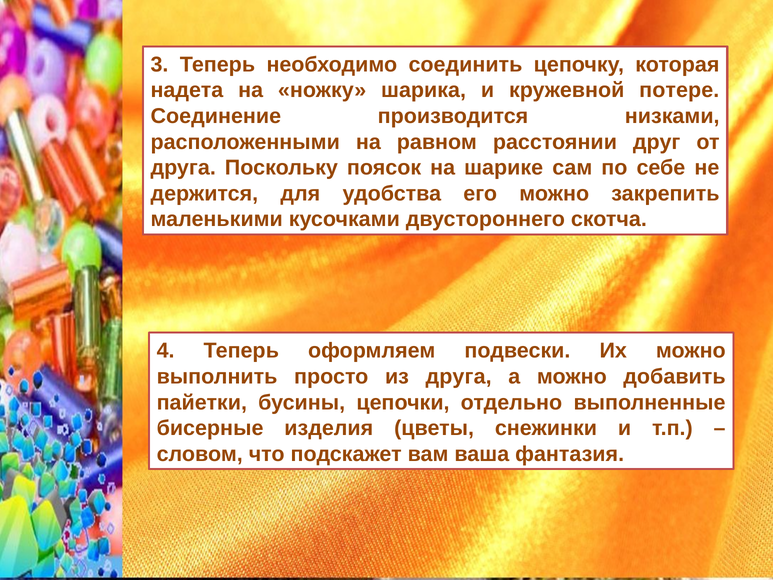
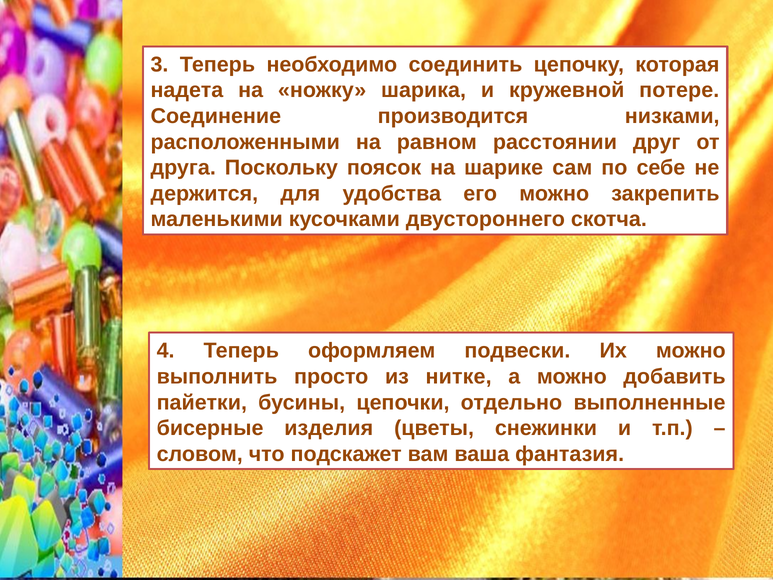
из друга: друга -> нитке (459, 376)
